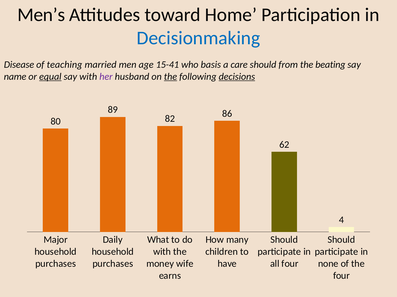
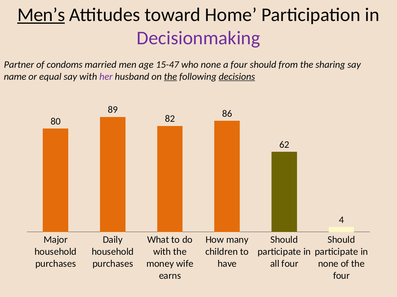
Men’s underline: none -> present (41, 15)
Decisionmaking colour: blue -> purple (198, 38)
Disease: Disease -> Partner (19, 65)
teaching: teaching -> condoms (65, 65)
15-41: 15-41 -> 15-47 (167, 65)
who basis: basis -> none (211, 65)
a care: care -> four (239, 65)
beating: beating -> sharing (330, 65)
equal underline: present -> none (50, 77)
